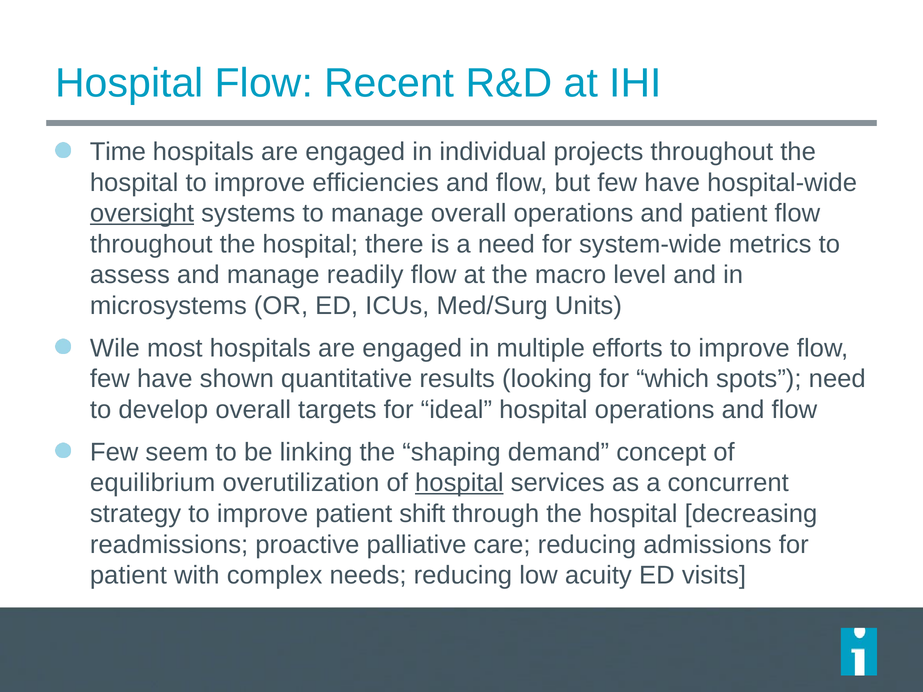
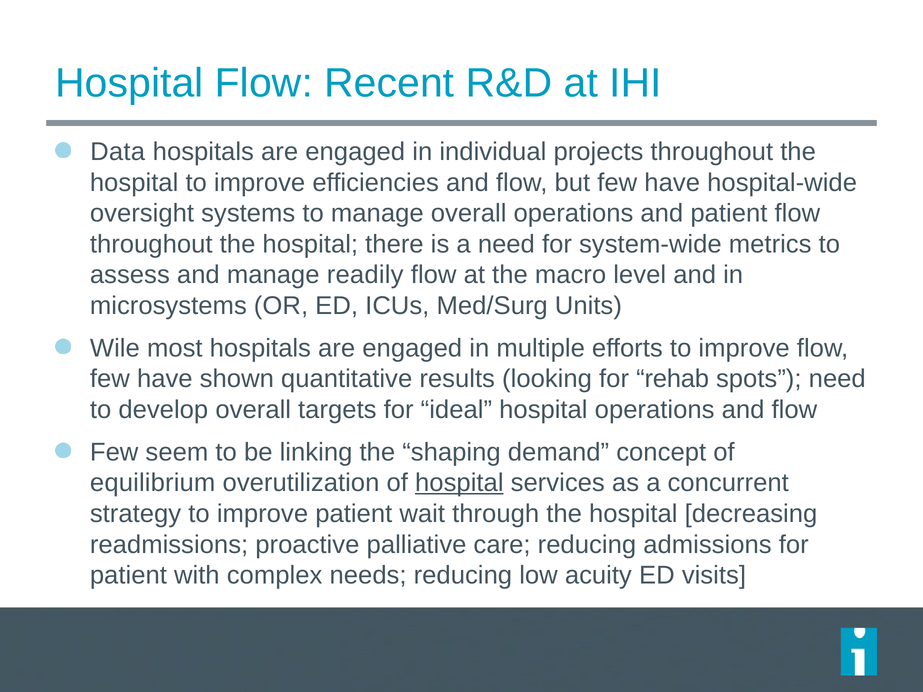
Time: Time -> Data (118, 152)
oversight underline: present -> none (142, 213)
which: which -> rehab (673, 379)
shift: shift -> wait (422, 514)
